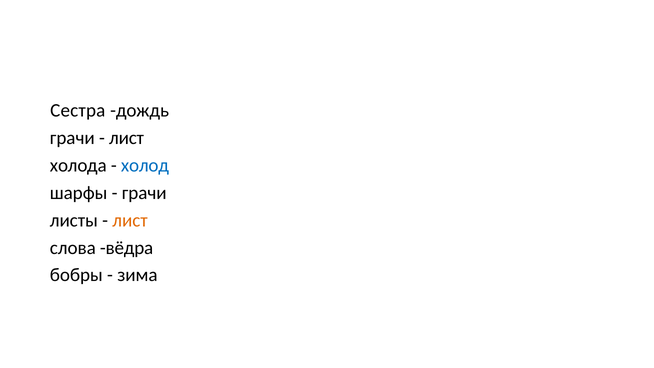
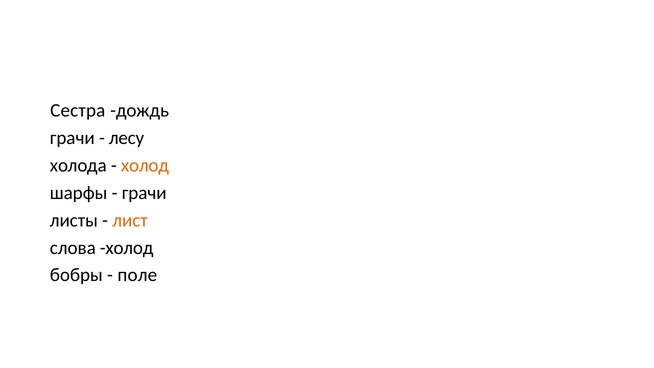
лист: лист -> лесу (127, 138)
холод colour: blue -> orange (145, 165)
слова вёдра: вёдра -> холод (127, 248)
зима: зима -> поле (137, 275)
